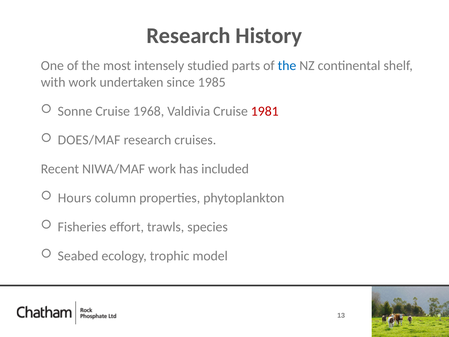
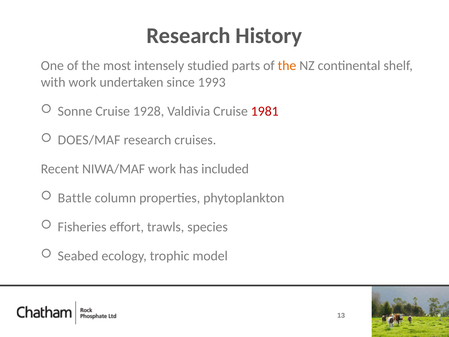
the colour: blue -> orange (287, 66)
1985: 1985 -> 1993 (212, 82)
1968: 1968 -> 1928 (149, 111)
Hours: Hours -> Battle (75, 198)
